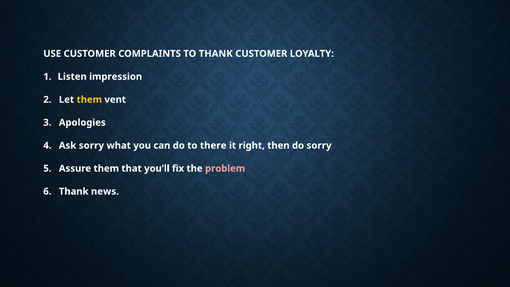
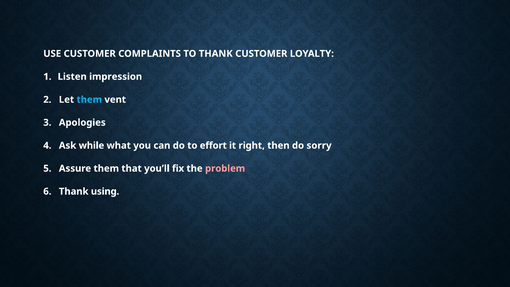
them colour: yellow -> light blue (89, 100)
Ask sorry: sorry -> while (91, 145)
there: there -> effort (213, 145)
news: news -> using (105, 191)
